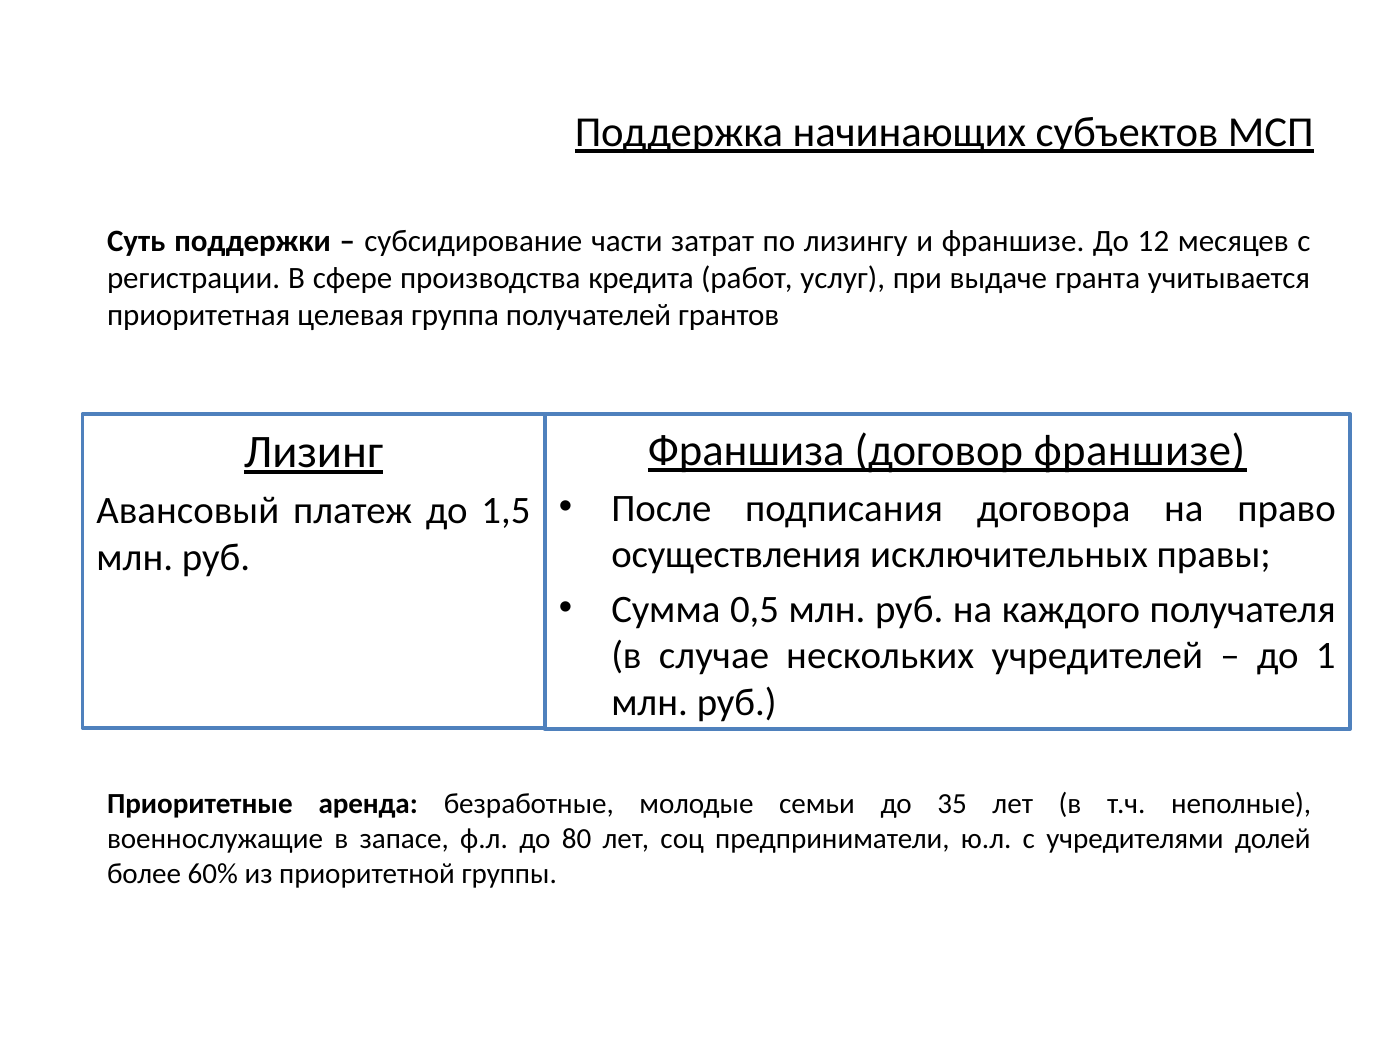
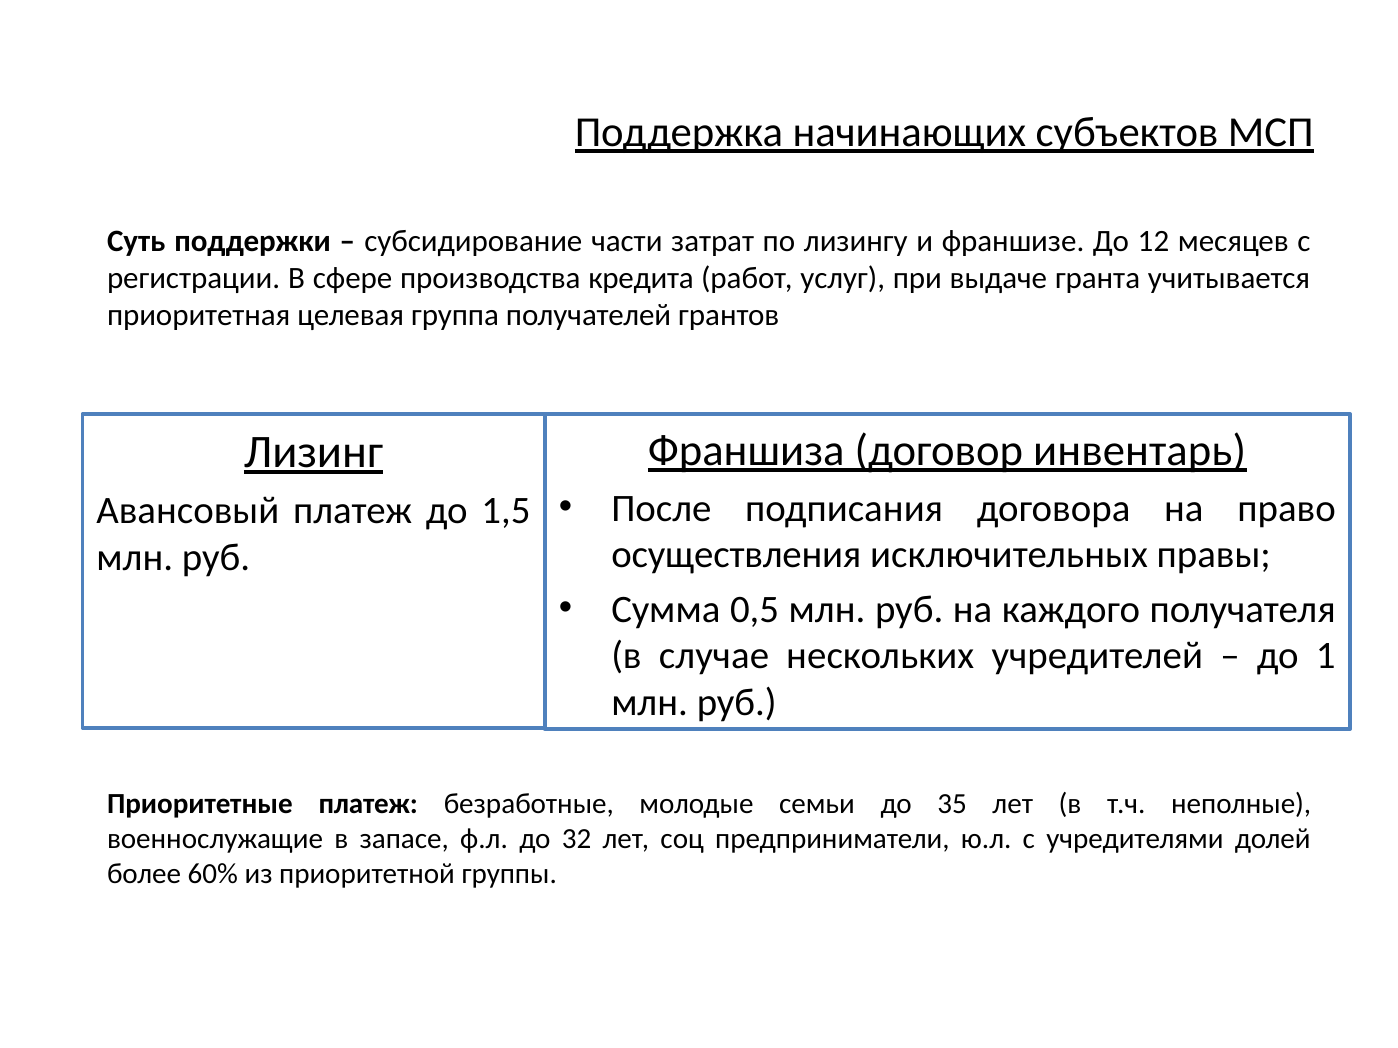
договор франшизе: франшизе -> инвентарь (1140, 451)
Приоритетные аренда: аренда -> платеж (368, 804)
80: 80 -> 32 (577, 839)
